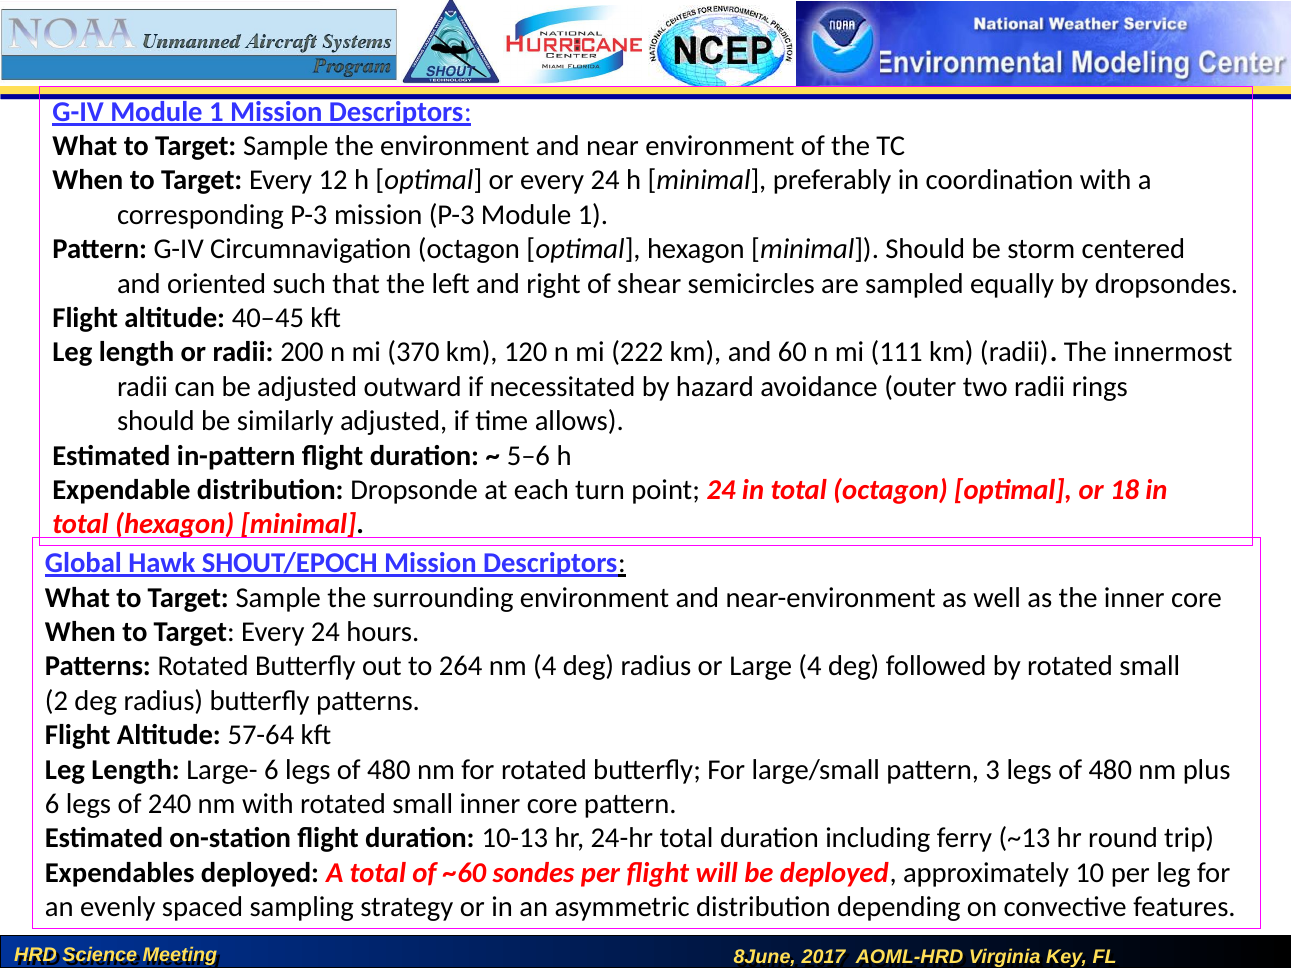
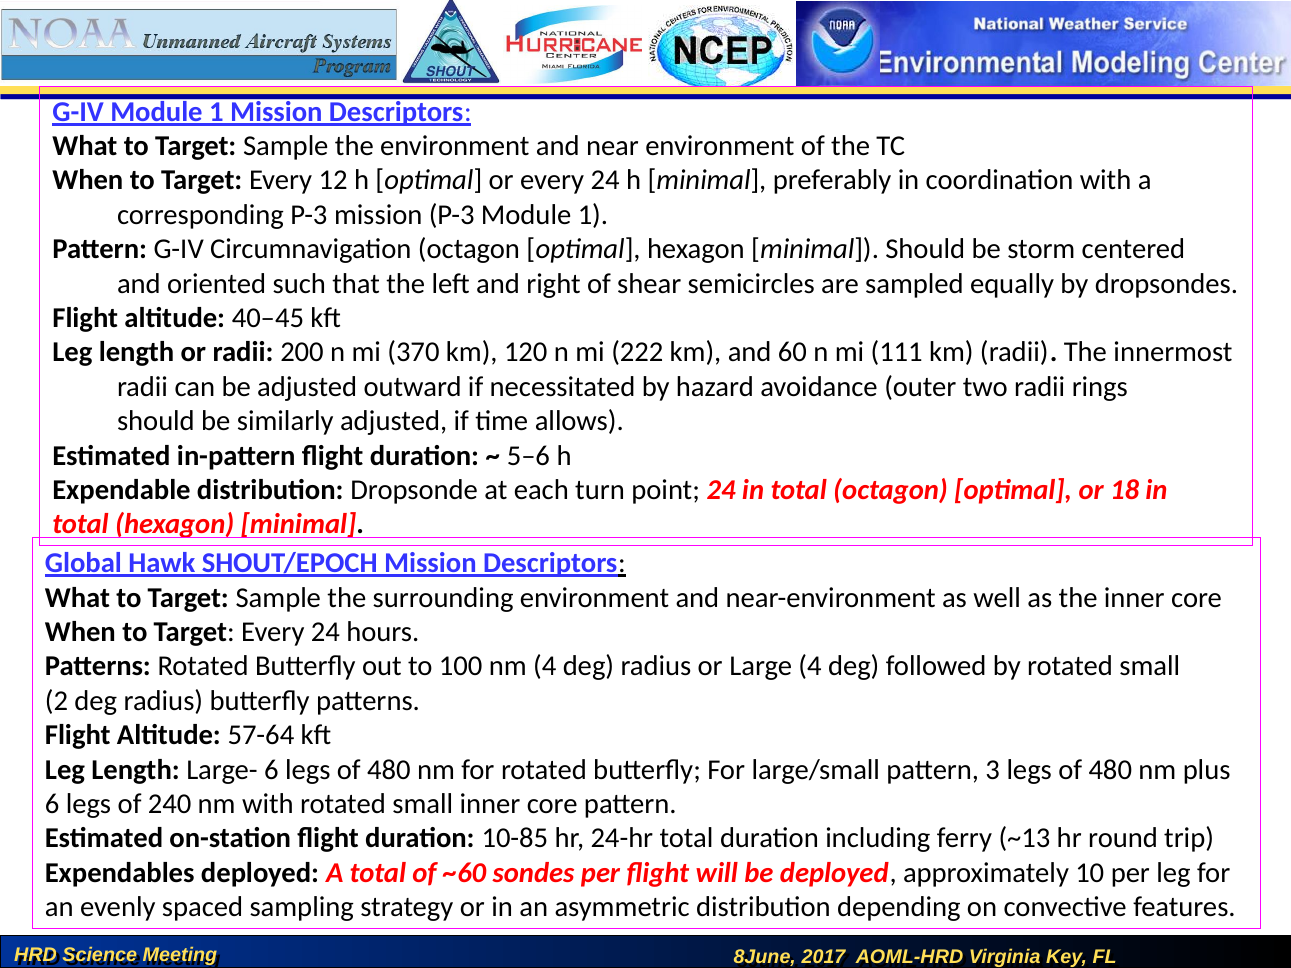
264: 264 -> 100 (461, 667)
10-13: 10-13 -> 10-85 (515, 839)
